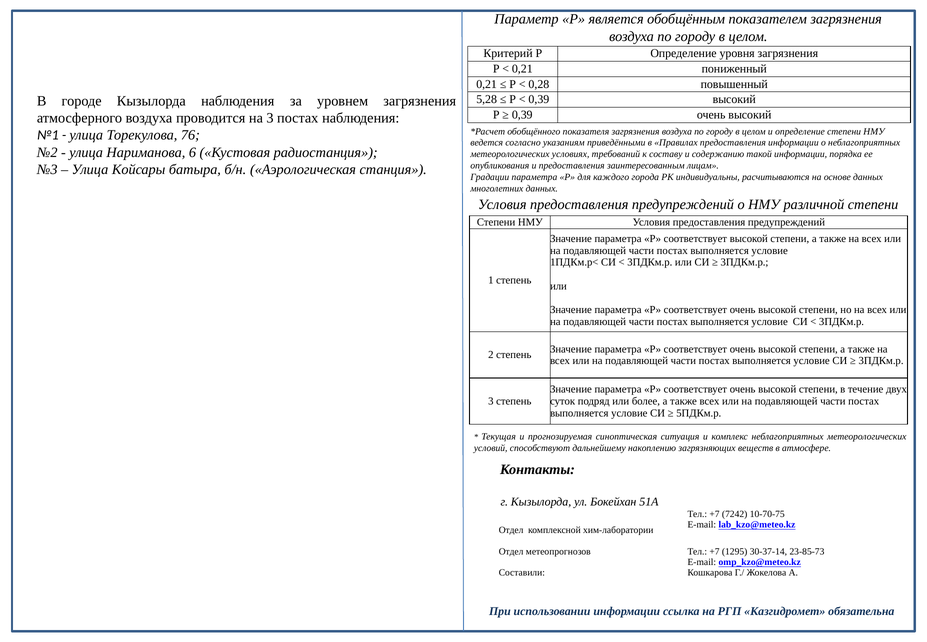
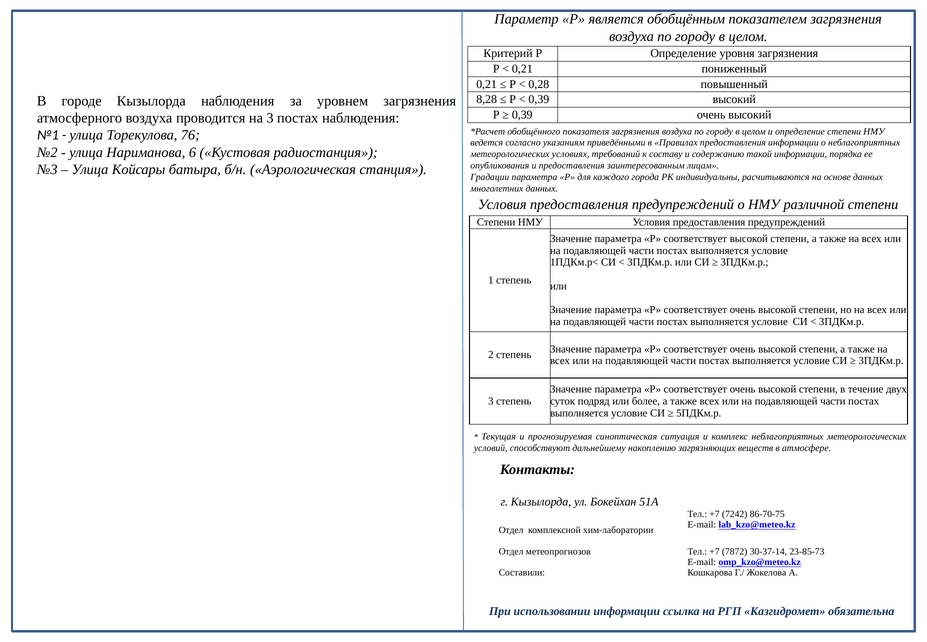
5,28: 5,28 -> 8,28 (487, 99)
10-70-75: 10-70-75 -> 86-70-75 (767, 514)
1295: 1295 -> 7872 (735, 552)
